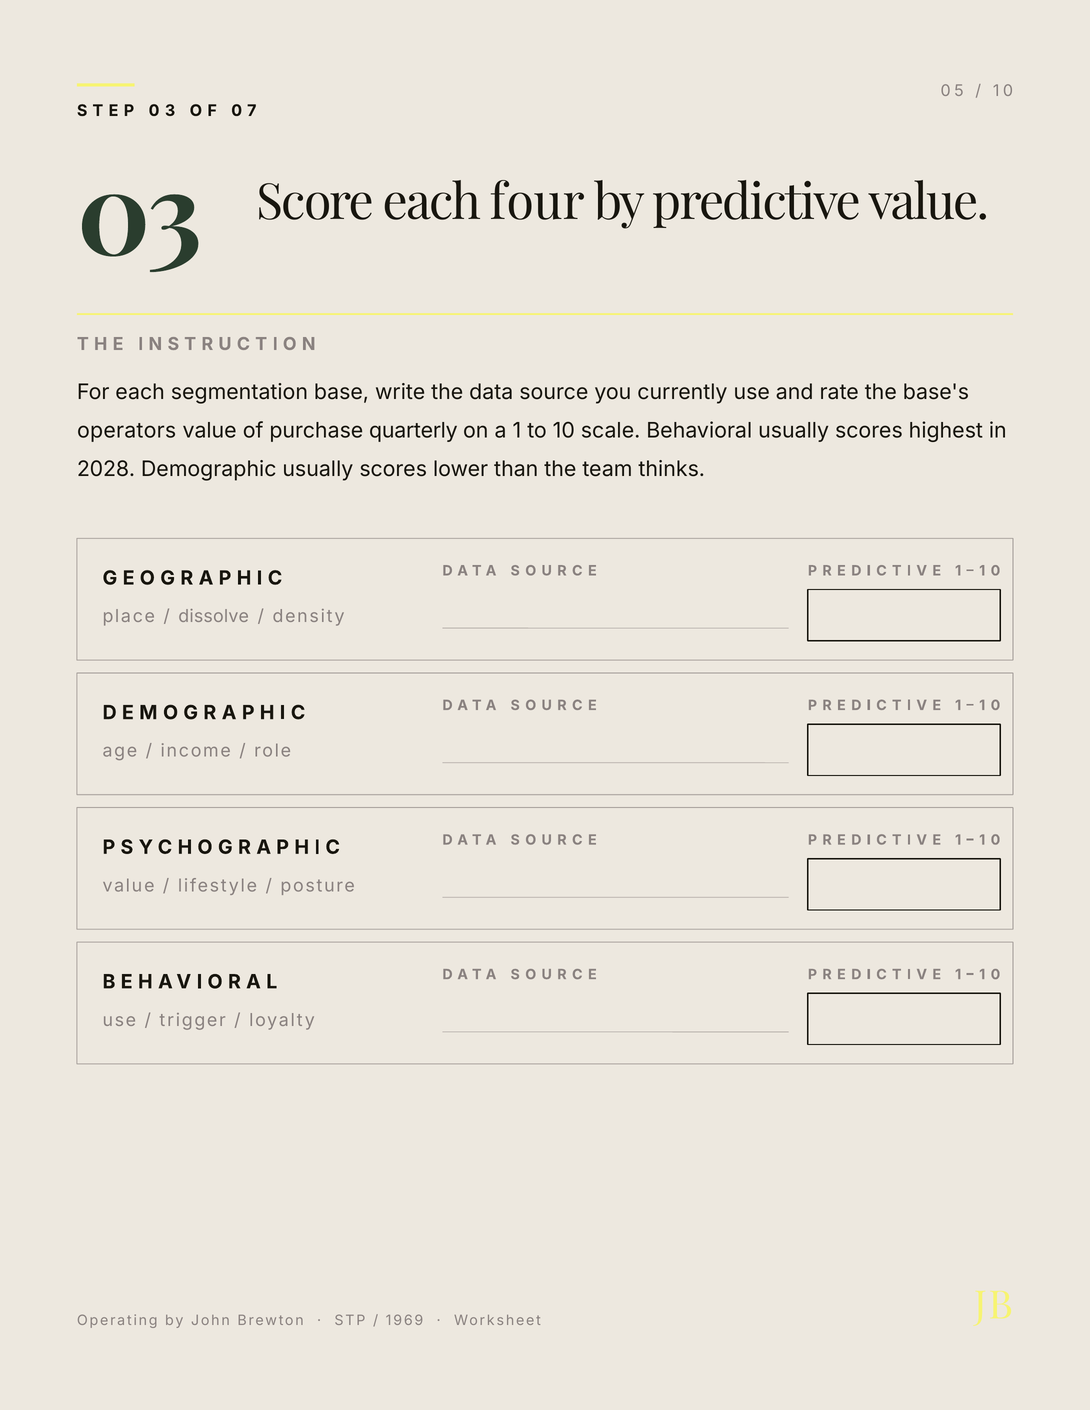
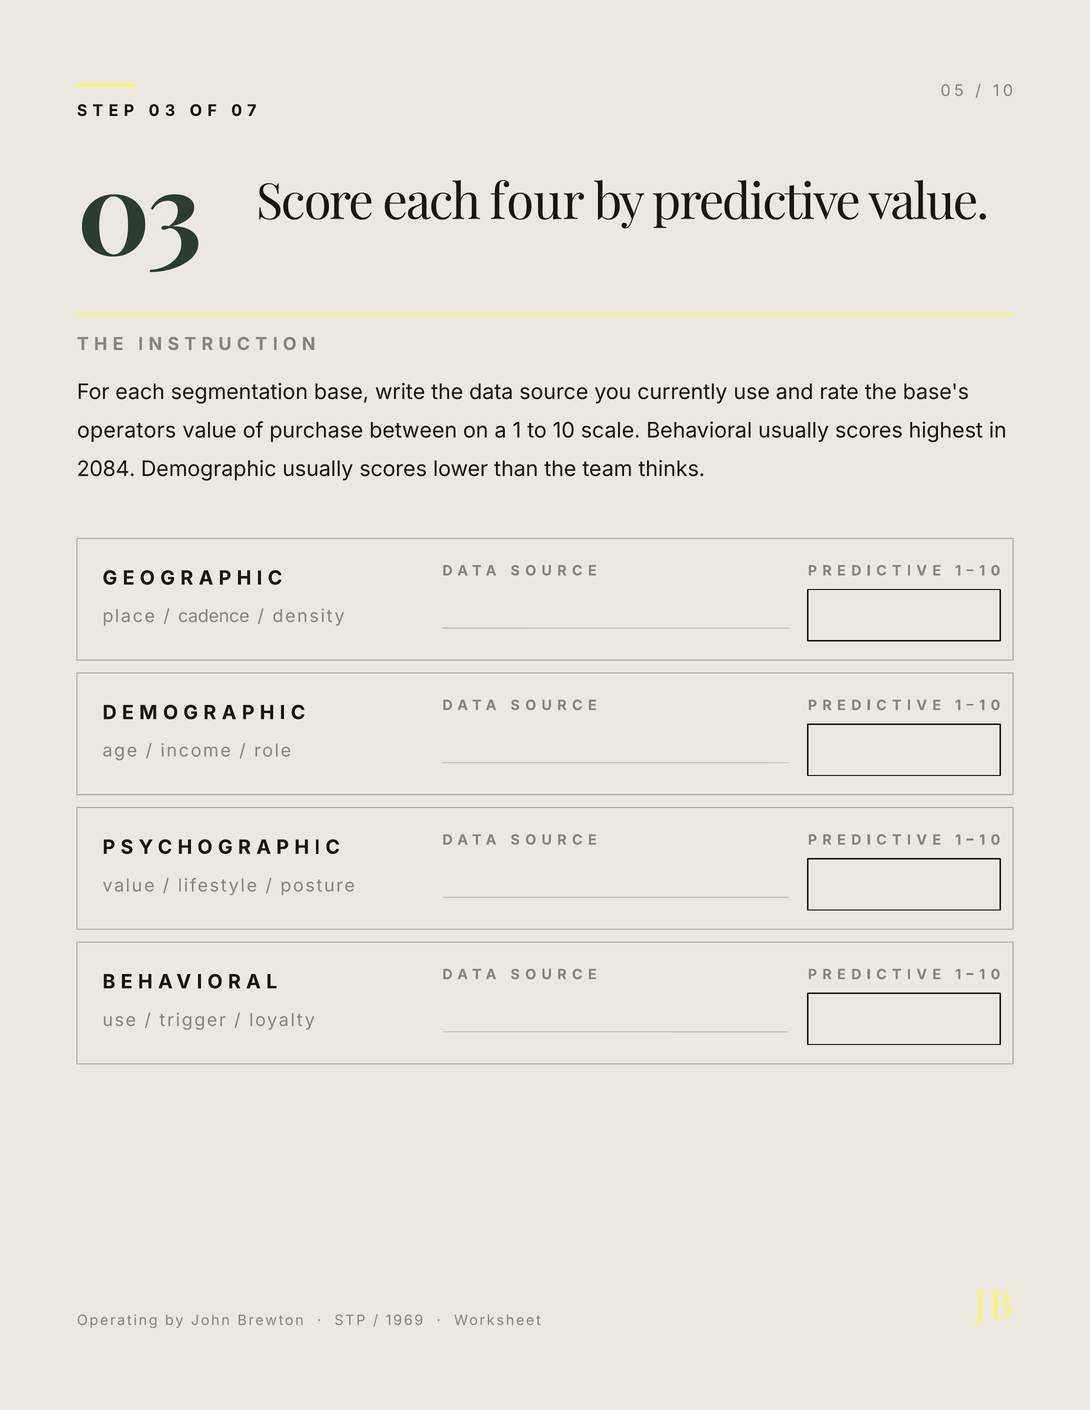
quarterly: quarterly -> between (413, 431)
2028: 2028 -> 2084 (106, 469)
dissolve: dissolve -> cadence (214, 617)
